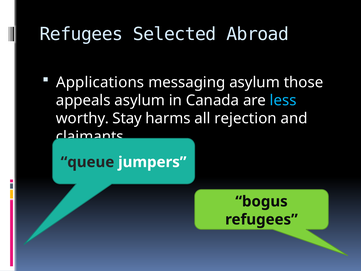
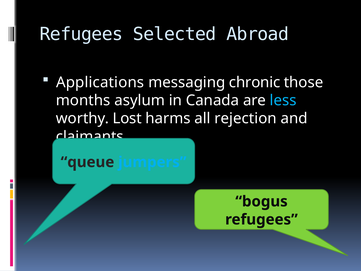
messaging asylum: asylum -> chronic (255, 82)
appeals: appeals -> months (83, 100)
Stay: Stay -> Lost (127, 118)
jumpers colour: white -> light blue (152, 162)
